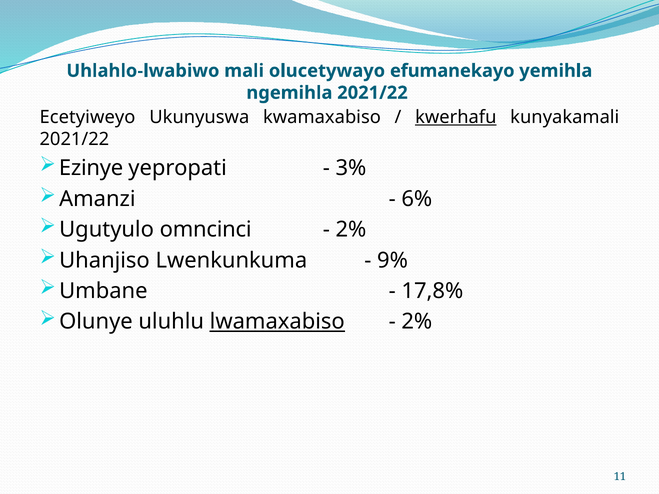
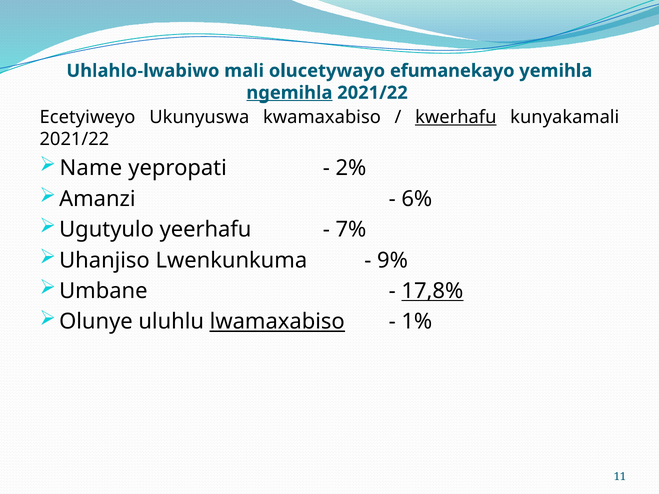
ngemihla underline: none -> present (289, 93)
Ezinye: Ezinye -> Name (91, 168)
3%: 3% -> 2% (351, 168)
omncinci: omncinci -> yeerhafu (206, 230)
2%: 2% -> 7% (351, 230)
17,8% underline: none -> present (432, 291)
2%: 2% -> 1% (417, 322)
